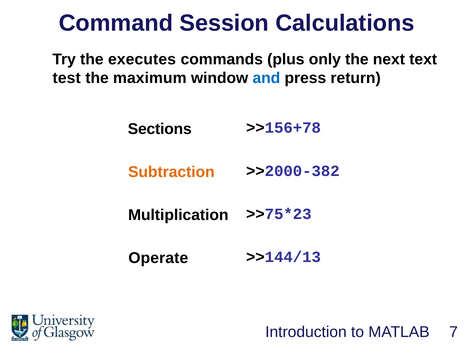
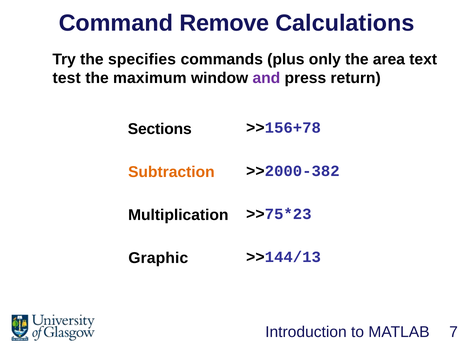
Session: Session -> Remove (224, 23)
executes: executes -> specifies (142, 59)
next: next -> area (389, 59)
and colour: blue -> purple (266, 78)
Operate: Operate -> Graphic (158, 258)
